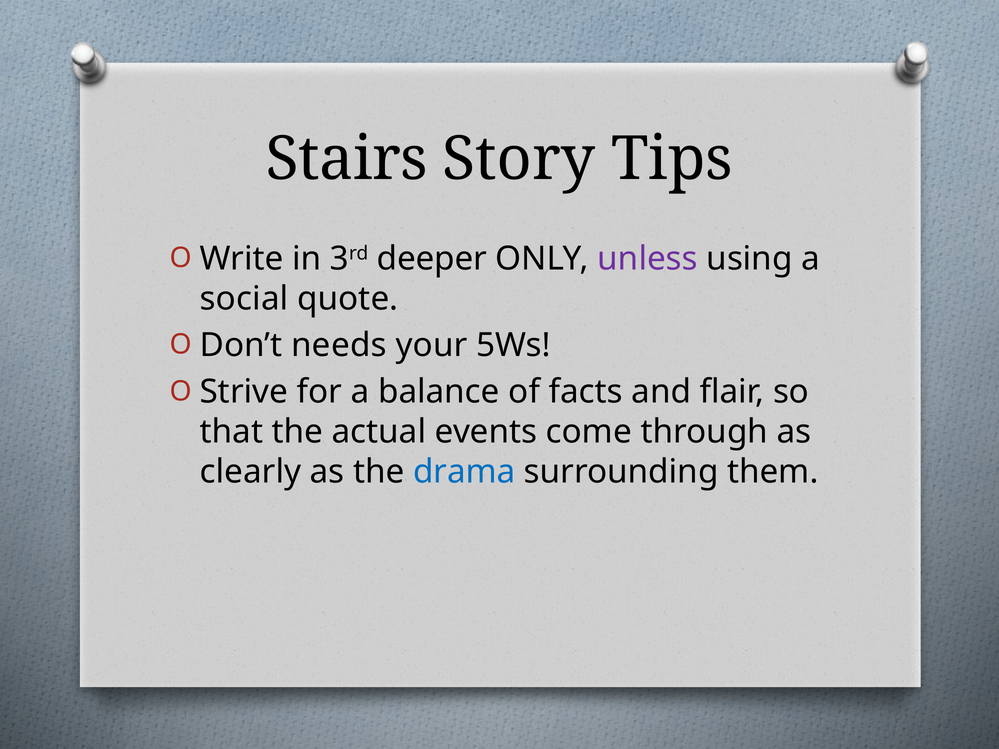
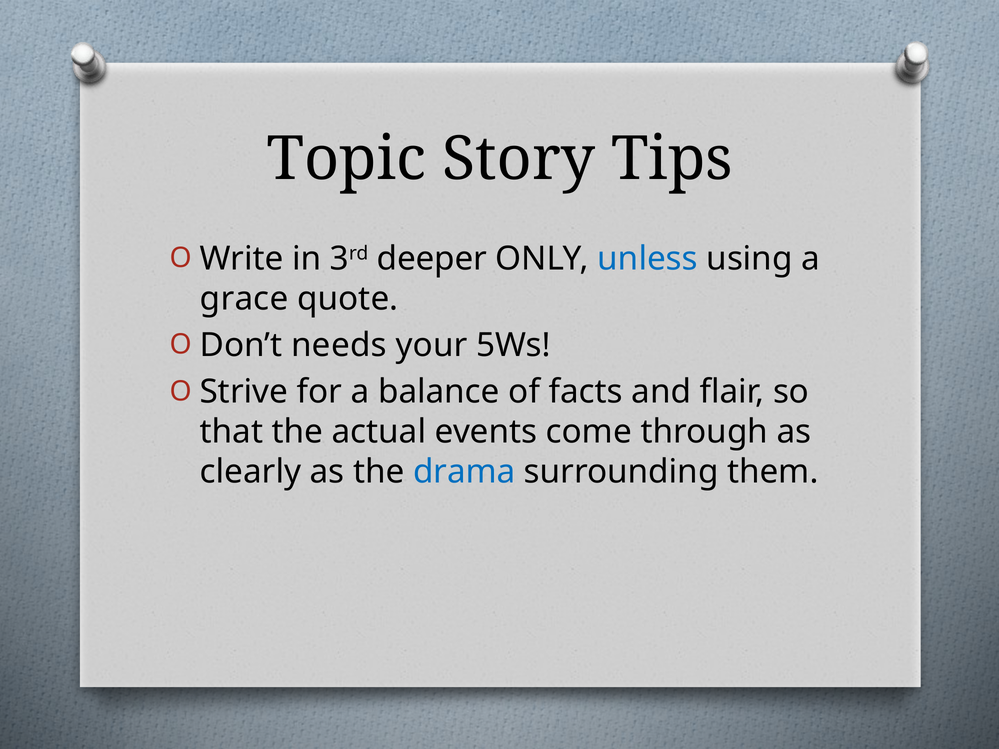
Stairs: Stairs -> Topic (347, 159)
unless colour: purple -> blue (648, 259)
social: social -> grace (244, 299)
